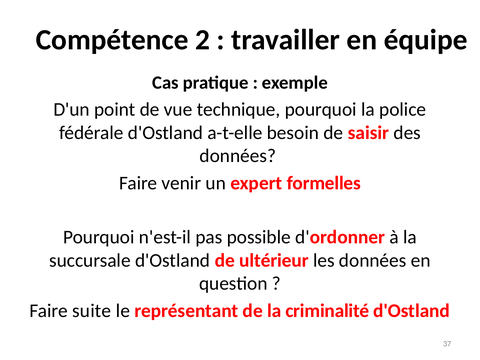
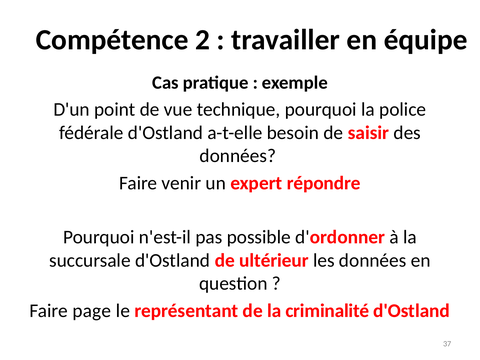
formelles: formelles -> répondre (324, 183)
suite: suite -> page (92, 311)
